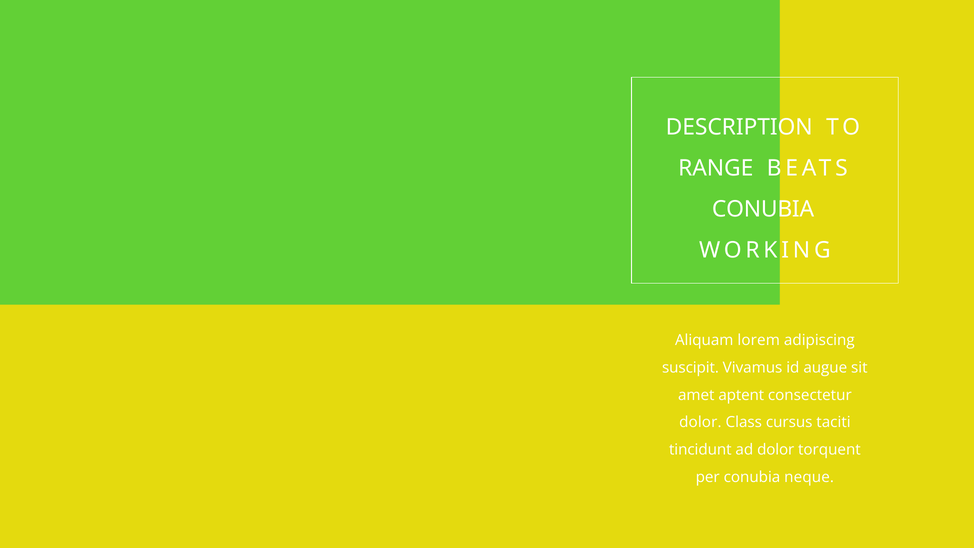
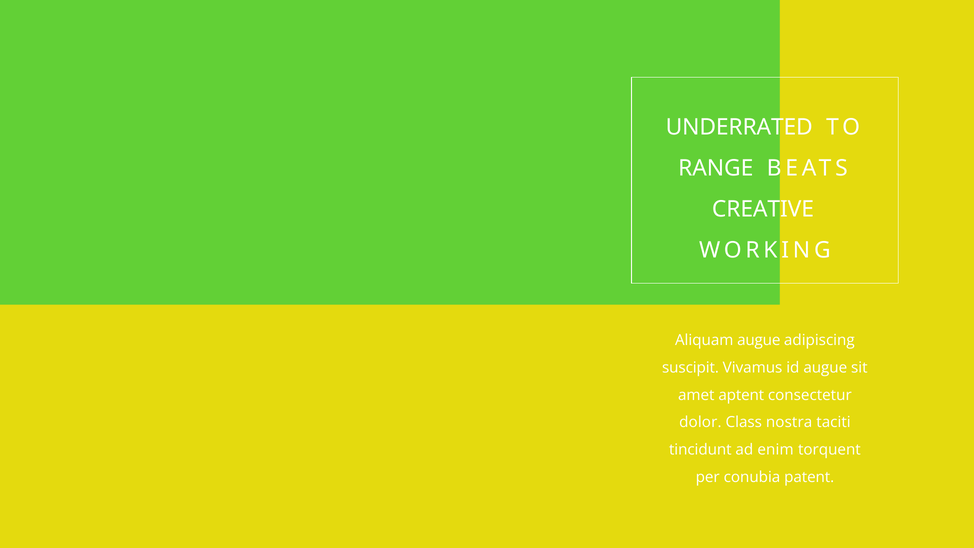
DESCRIPTION: DESCRIPTION -> UNDERRATED (739, 127)
CONUBIA: CONUBIA -> CREATIVE (763, 209)
Aliquam lorem: lorem -> augue (759, 340)
cursus: cursus -> nostra (789, 422)
ad dolor: dolor -> enim (776, 450)
neque: neque -> patent (809, 477)
